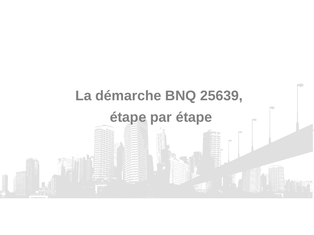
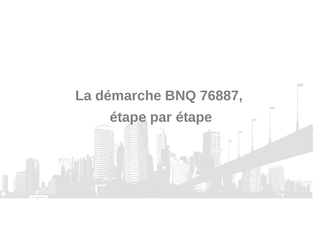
25639: 25639 -> 76887 (221, 96)
